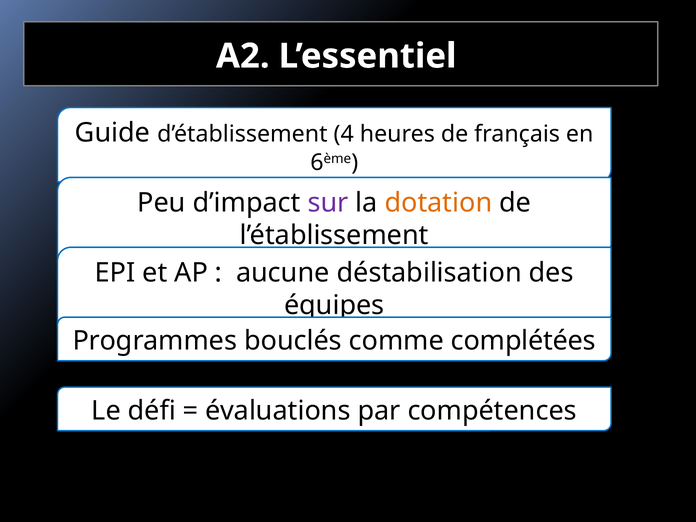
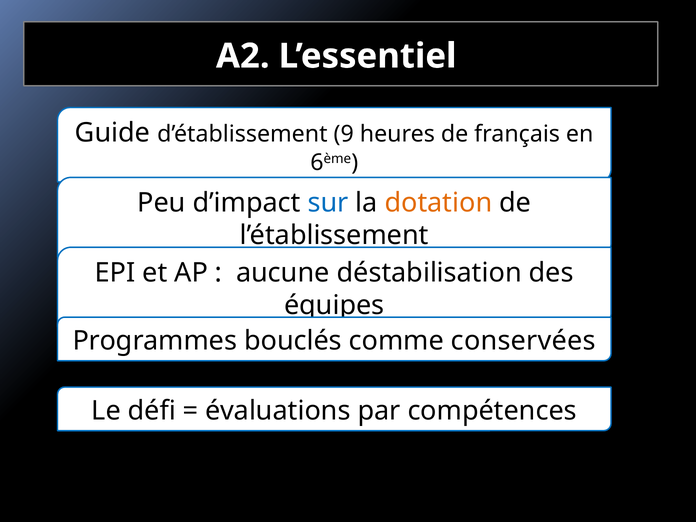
4: 4 -> 9 (344, 134)
sur colour: purple -> blue (328, 203)
complétées: complétées -> conservées (523, 341)
